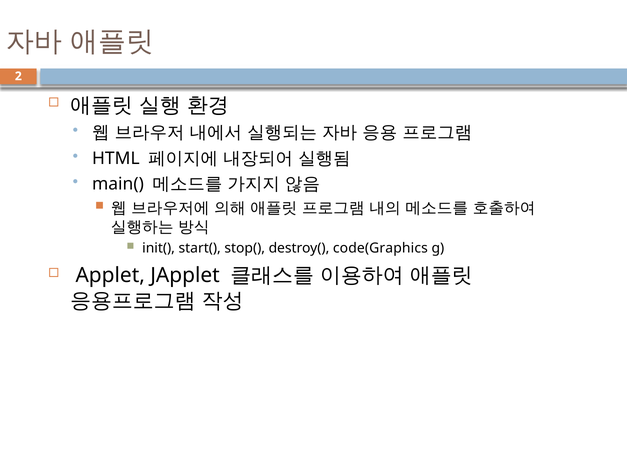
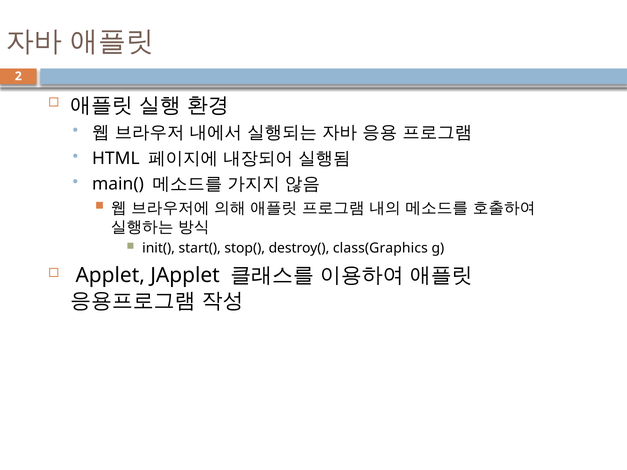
code(Graphics: code(Graphics -> class(Graphics (380, 248)
